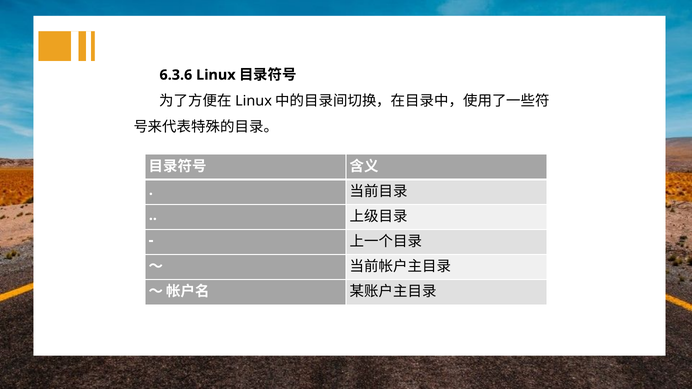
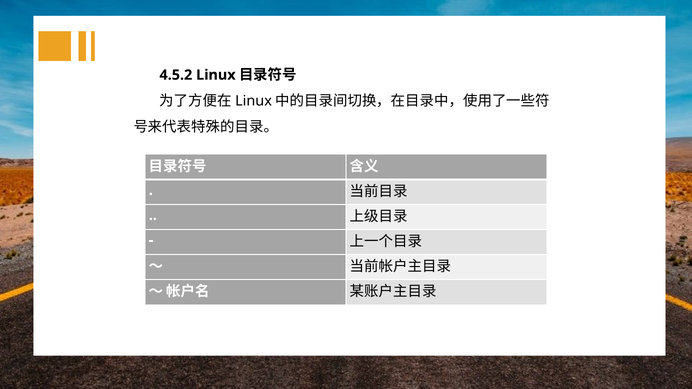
6.3.6: 6.3.6 -> 4.5.2 (176, 75)
